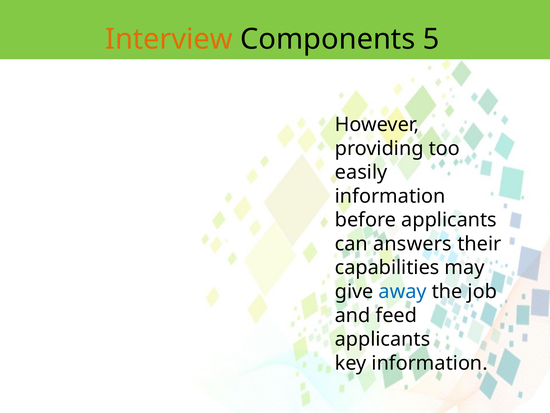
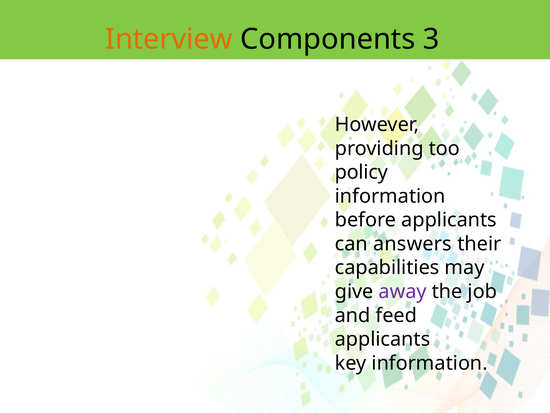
5: 5 -> 3 (431, 39)
easily: easily -> policy (361, 172)
away colour: blue -> purple (403, 291)
